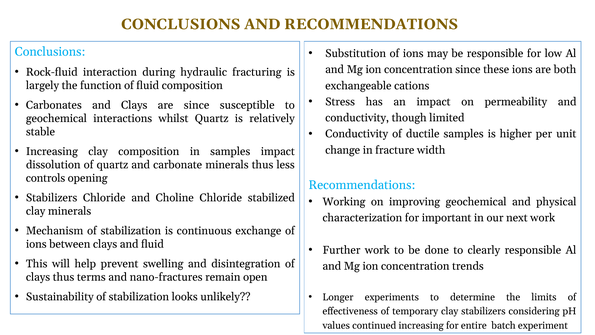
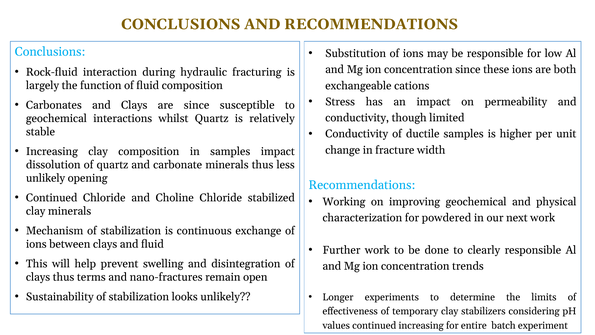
controls: controls -> unlikely (46, 178)
Stabilizers: Stabilizers -> Continued (52, 198)
important: important -> powdered (446, 218)
